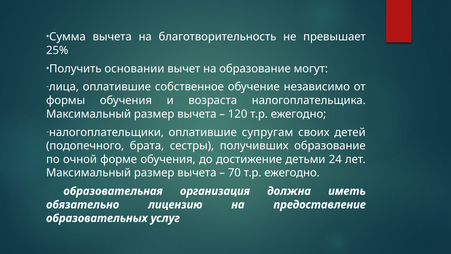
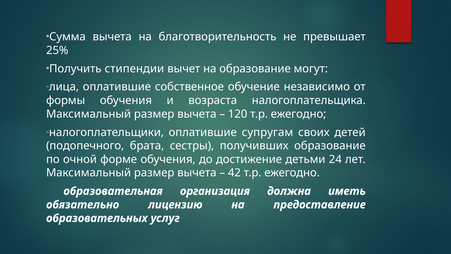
основании: основании -> стипендии (134, 69)
70: 70 -> 42 (234, 173)
